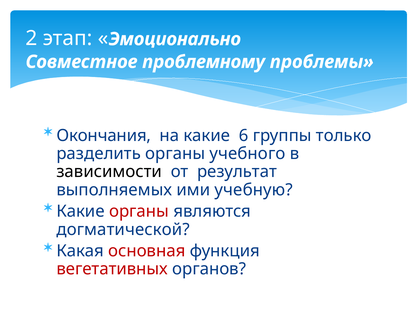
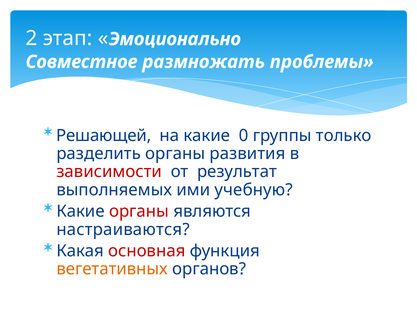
проблемному: проблемному -> размножать (204, 62)
Окончания: Окончания -> Решающей (104, 135)
6: 6 -> 0 (244, 135)
учебного: учебного -> развития (248, 153)
зависимости colour: black -> red (109, 172)
догматической: догматической -> настраиваются (123, 229)
вегетативных colour: red -> orange (112, 269)
